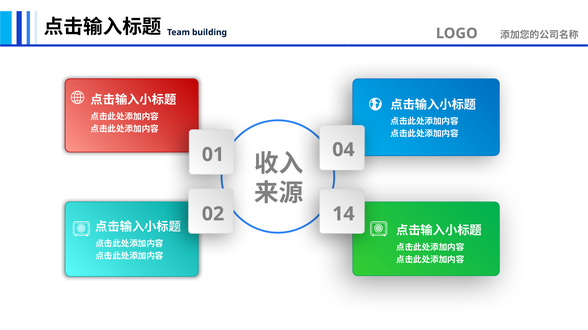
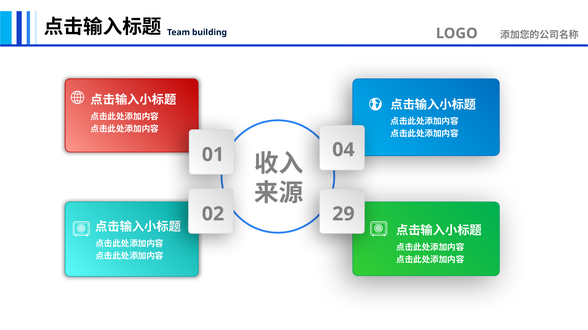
14: 14 -> 29 (343, 214)
